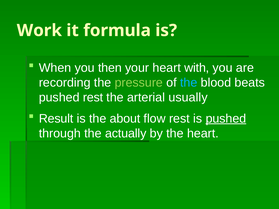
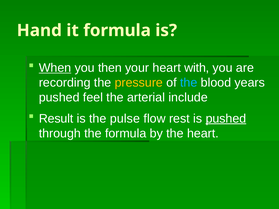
Work: Work -> Hand (39, 30)
When underline: none -> present (55, 68)
pressure colour: light green -> yellow (139, 83)
beats: beats -> years (250, 83)
pushed rest: rest -> feel (93, 98)
usually: usually -> include (188, 98)
about: about -> pulse (125, 119)
the actually: actually -> formula (126, 134)
